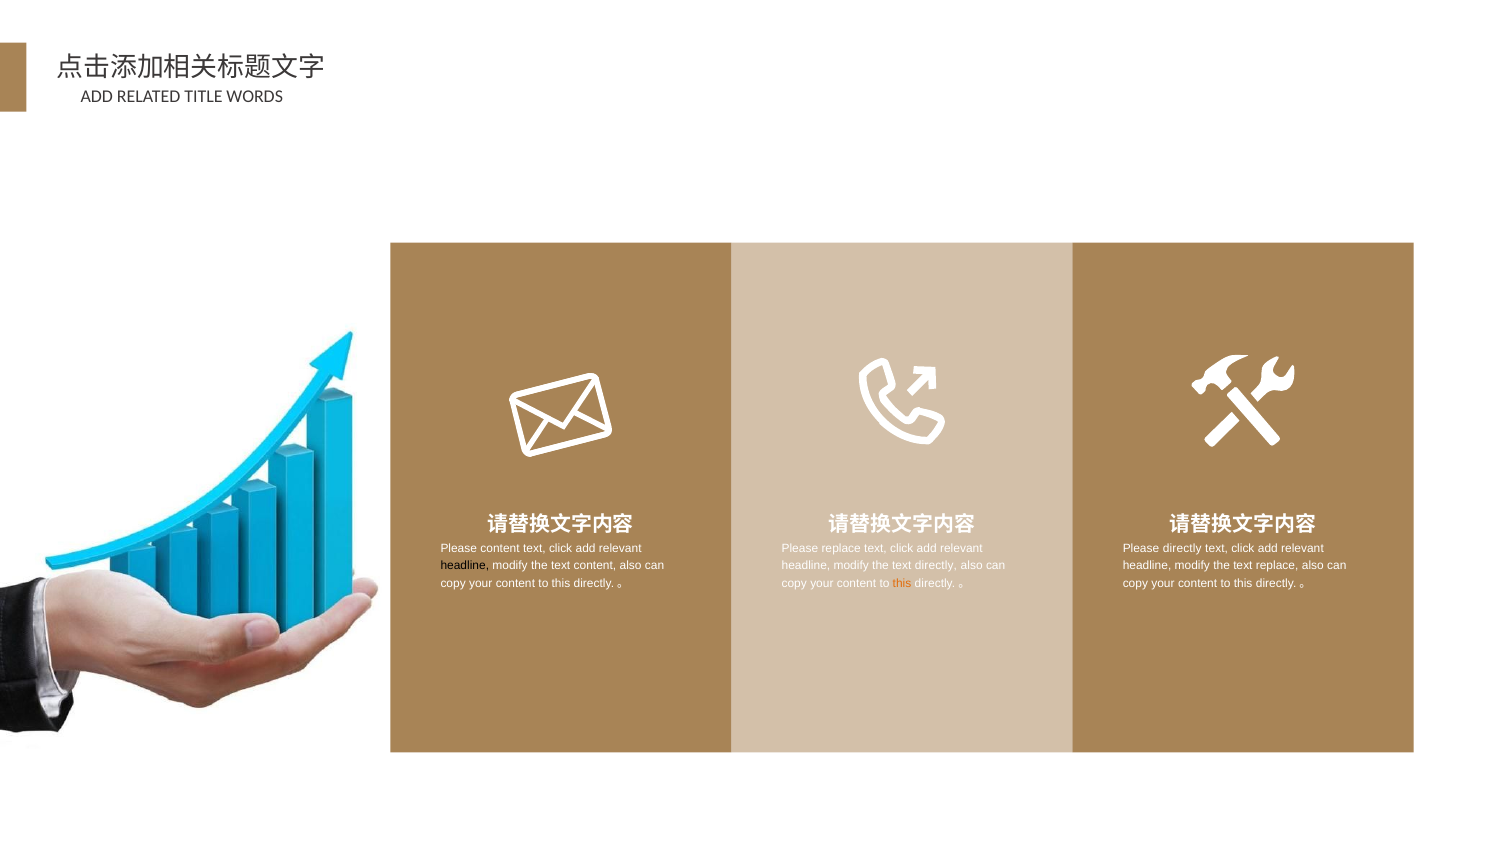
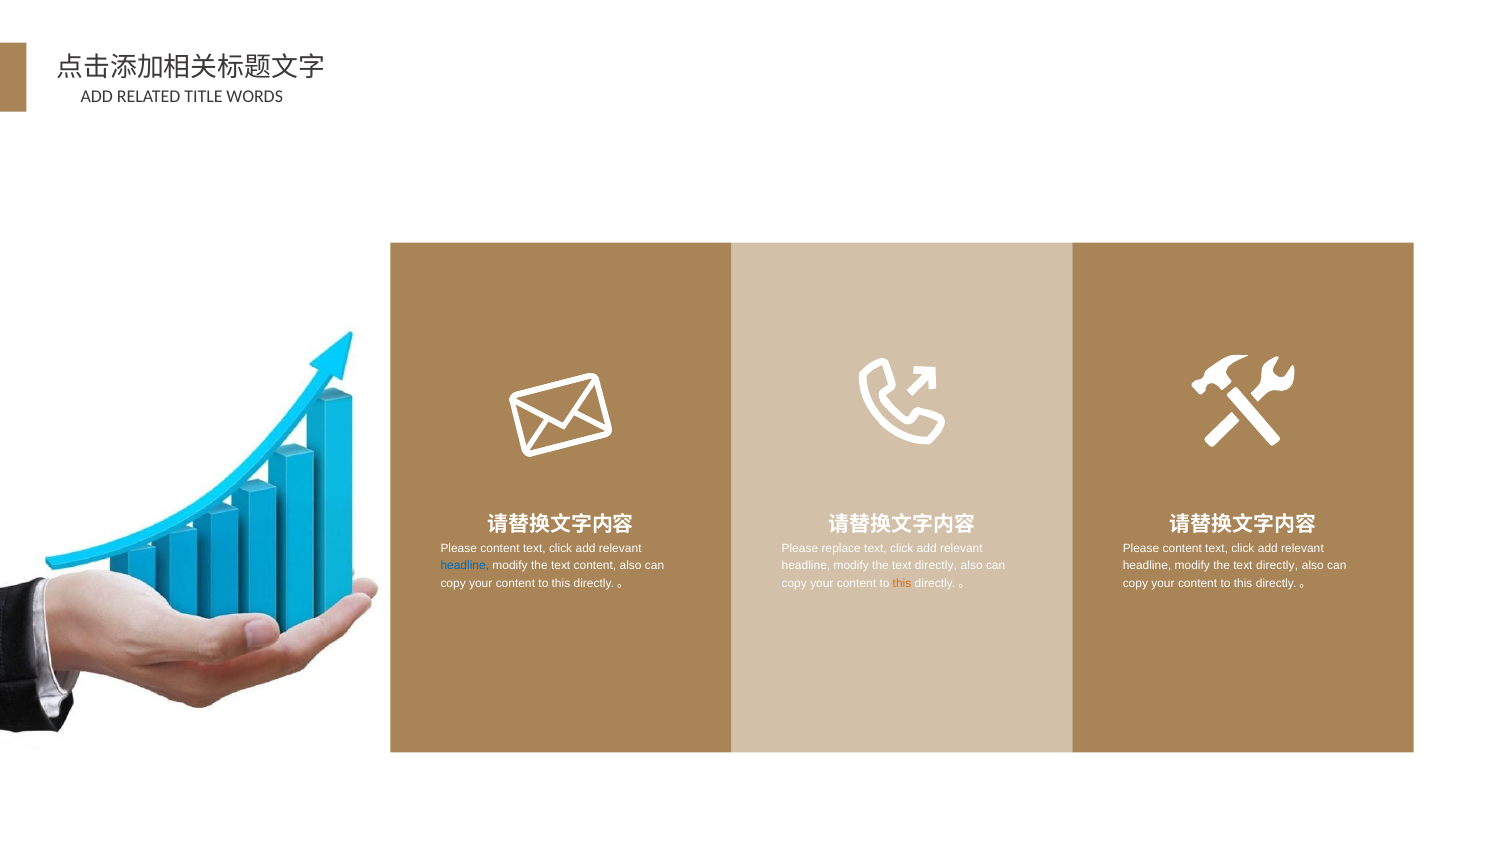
directly: directly -> content (1182, 549)
headline colour: black -> blue (465, 566)
replace: replace -> directly (1277, 566)
